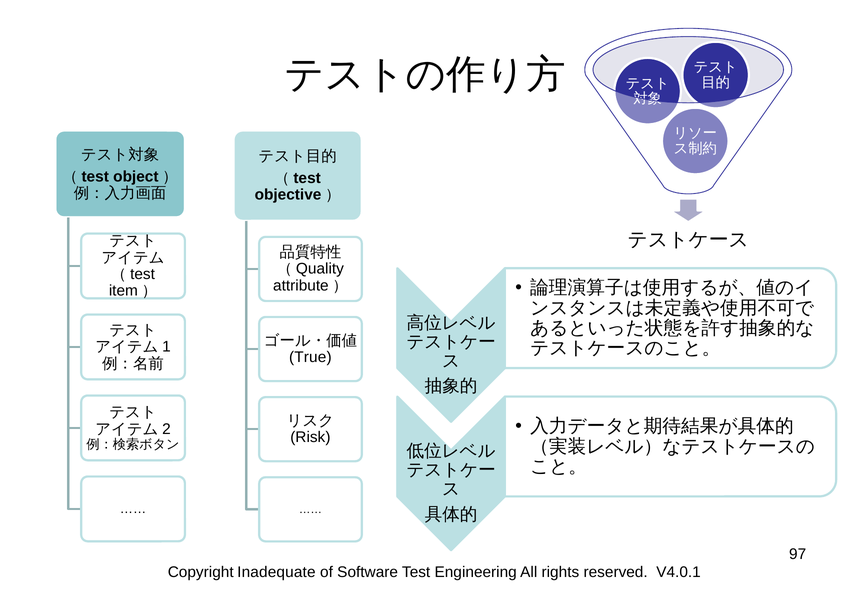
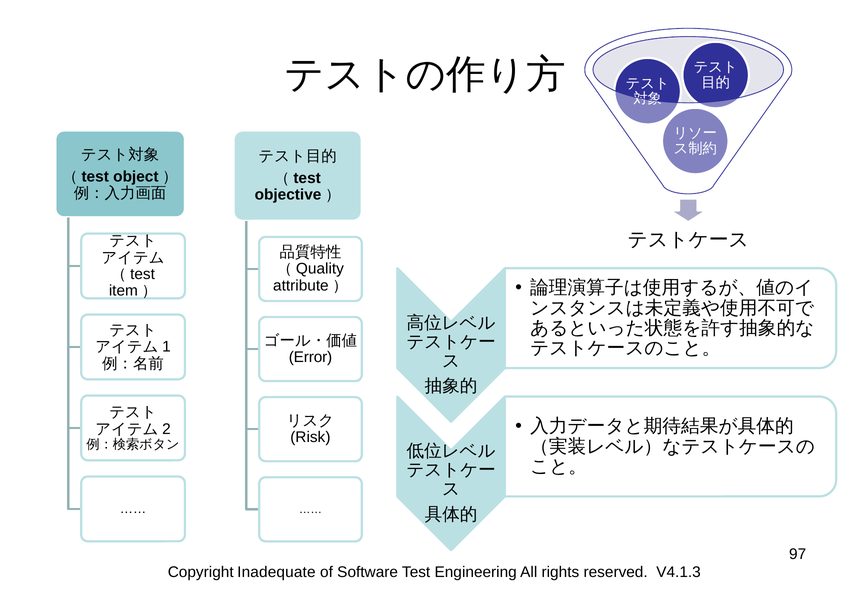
True: True -> Error (310, 357)
V4.0.1: V4.0.1 -> V4.1.3 (679, 573)
